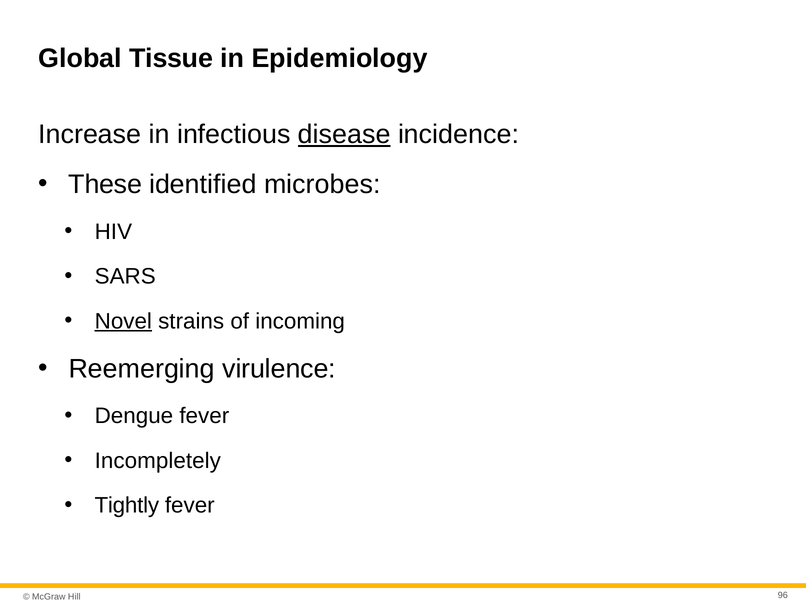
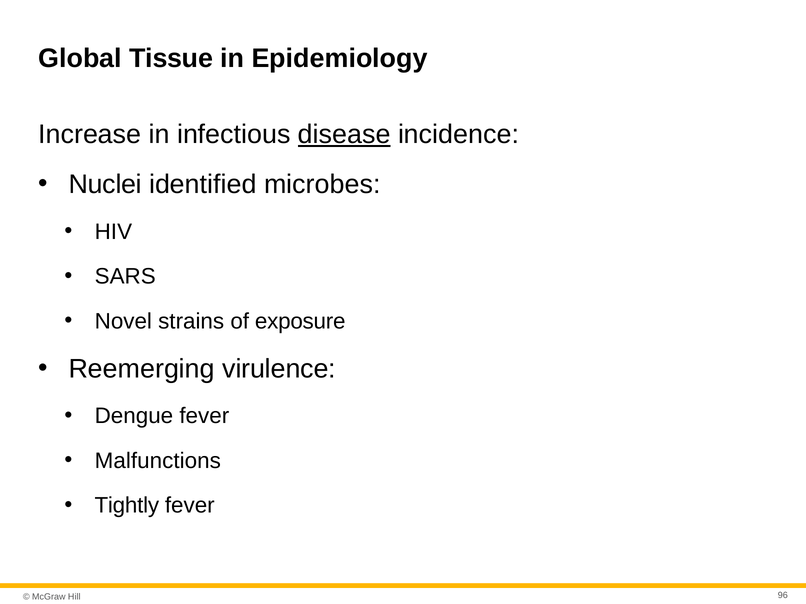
These: These -> Nuclei (105, 185)
Novel underline: present -> none (123, 321)
incoming: incoming -> exposure (300, 321)
Incompletely: Incompletely -> Malfunctions (158, 461)
